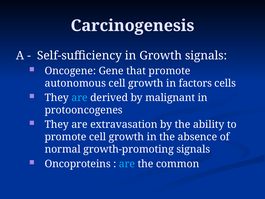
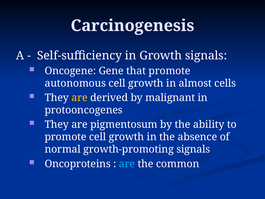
factors: factors -> almost (195, 83)
are colour: light blue -> yellow (79, 98)
extravasation: extravasation -> pigmentosum (124, 124)
